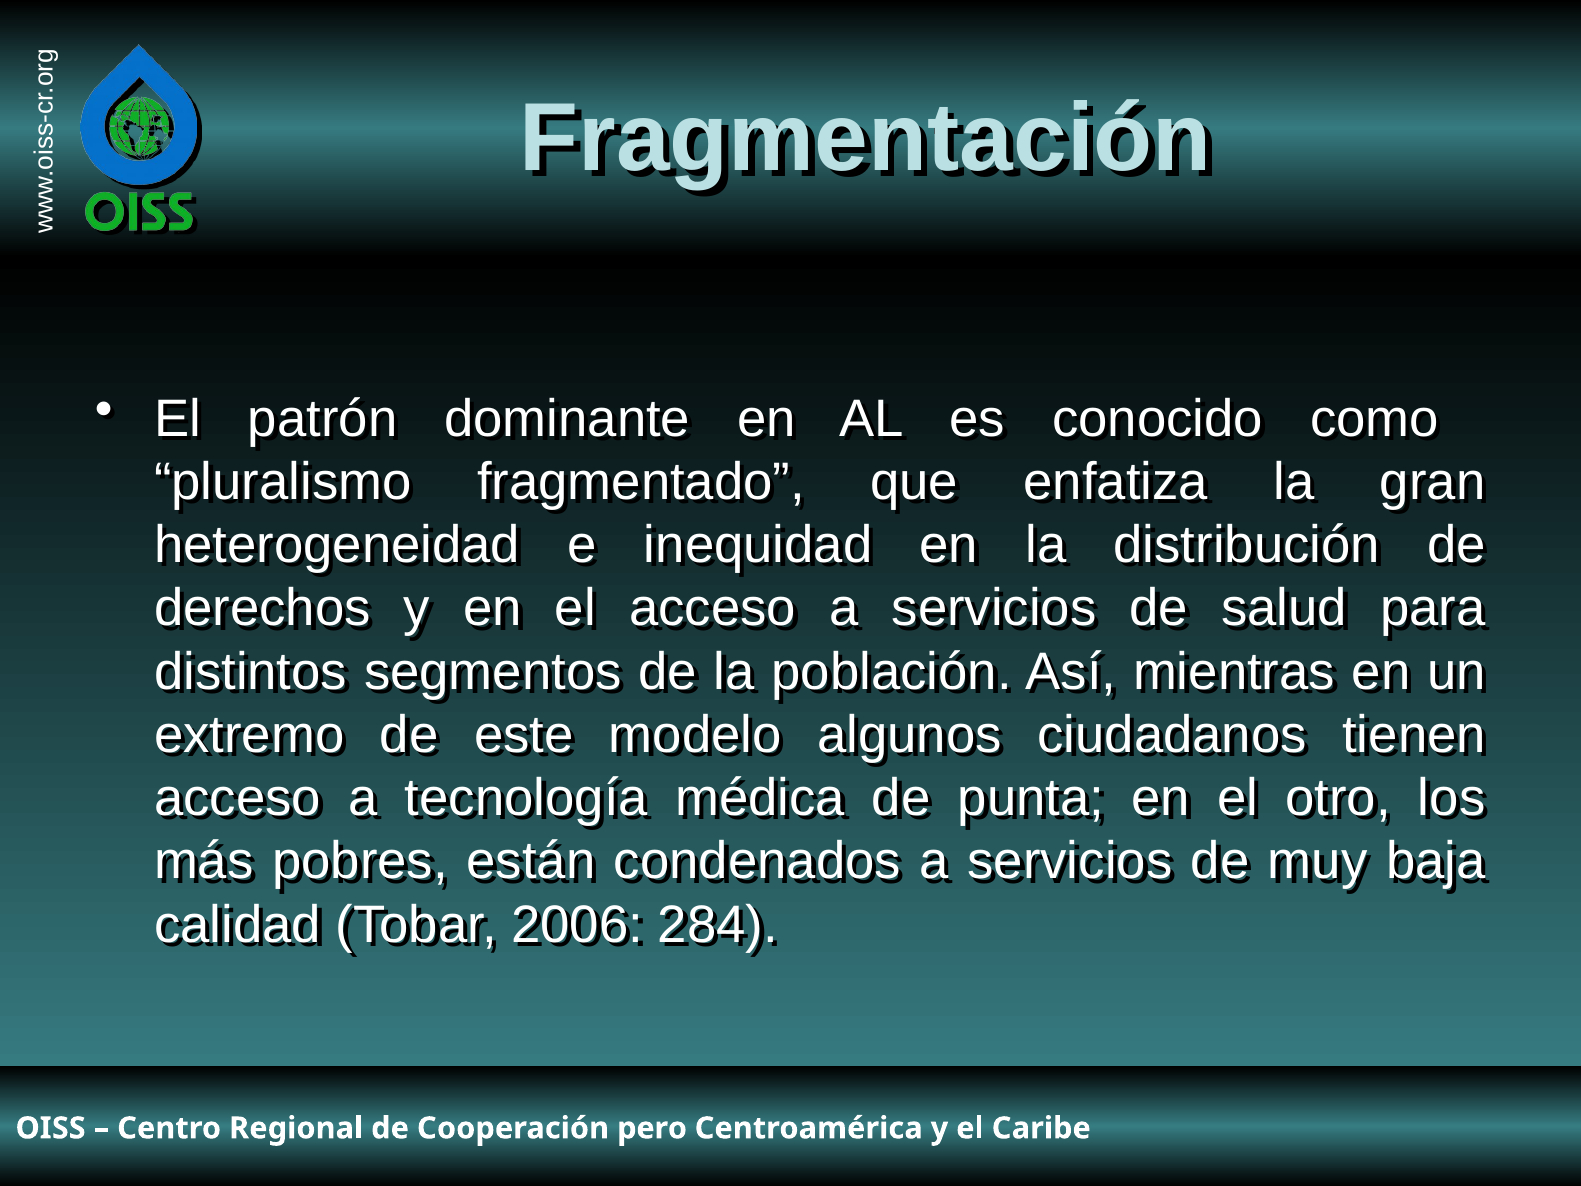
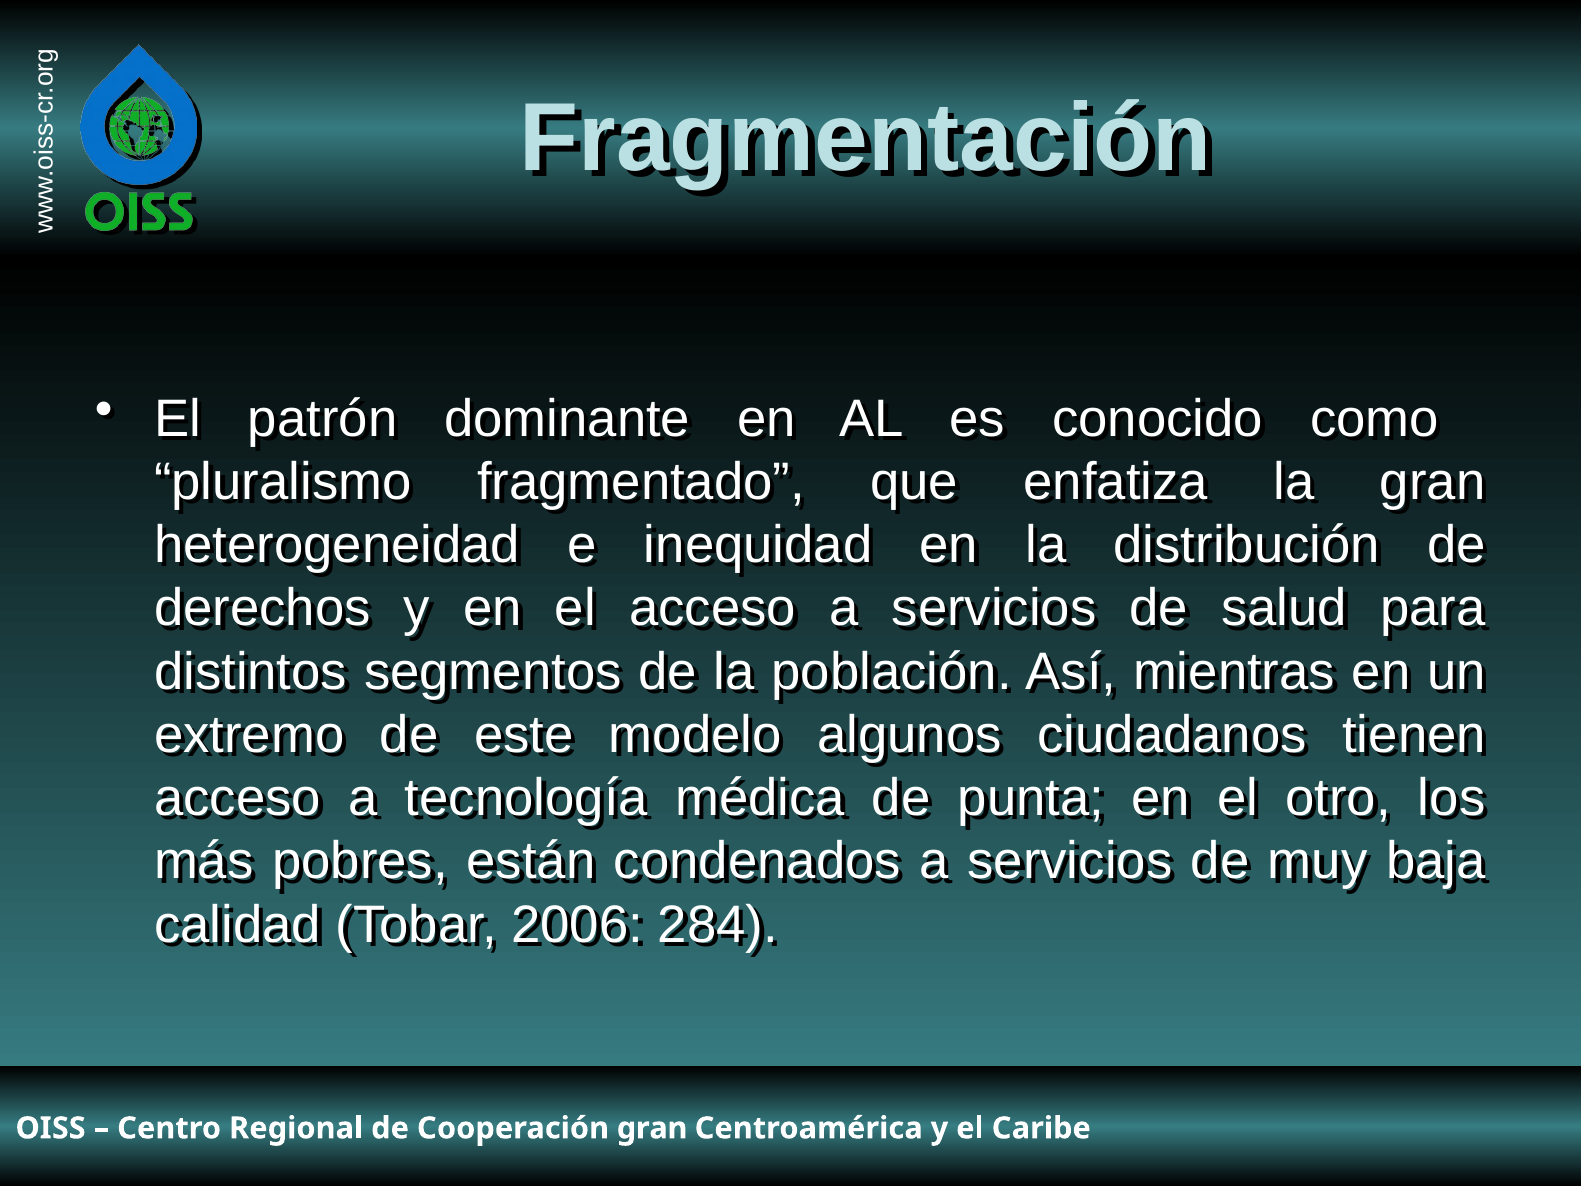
pero: pero -> gran (652, 1128)
